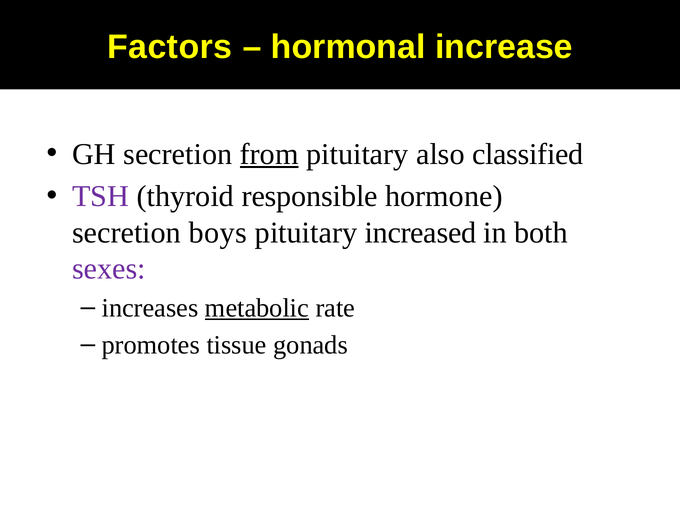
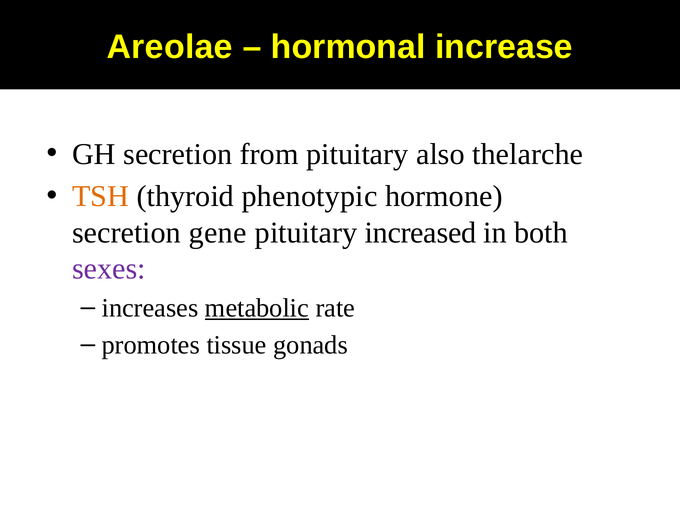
Factors: Factors -> Areolae (170, 47)
from underline: present -> none (269, 154)
classified: classified -> thelarche (528, 154)
TSH colour: purple -> orange (101, 196)
responsible: responsible -> phenotypic (310, 196)
boys: boys -> gene (218, 233)
